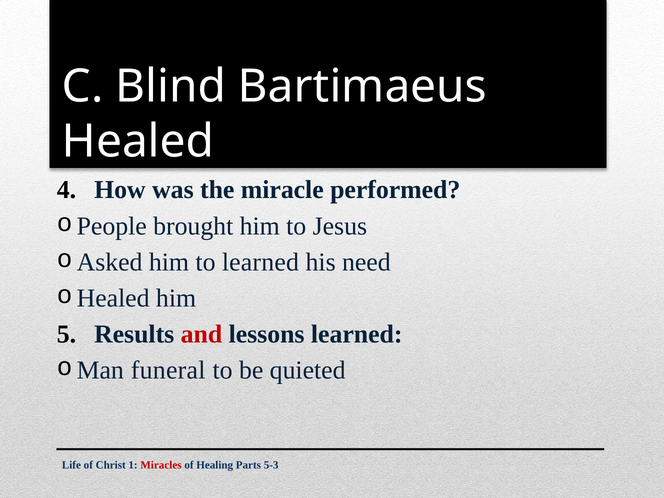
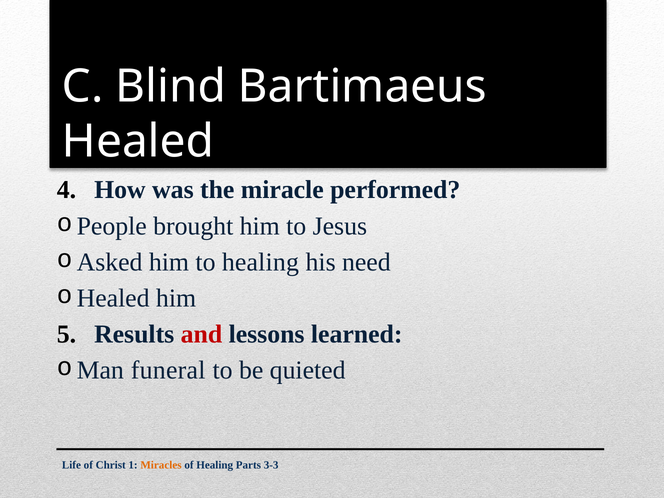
to learned: learned -> healing (260, 262)
Miracles colour: red -> orange (161, 465)
5-3: 5-3 -> 3-3 (271, 465)
